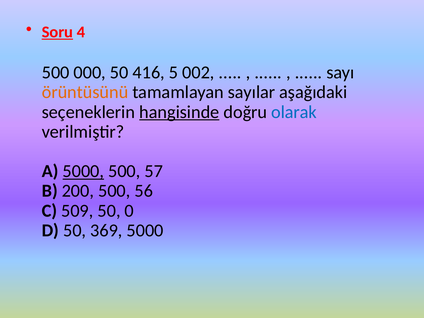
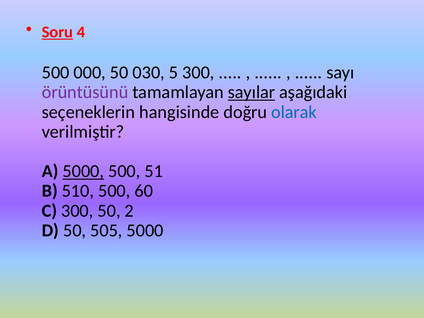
416: 416 -> 030 (149, 73)
5 002: 002 -> 300 (198, 73)
örüntüsünü colour: orange -> purple (85, 92)
sayılar underline: none -> present (252, 92)
hangisinde underline: present -> none (179, 112)
57: 57 -> 51 (154, 171)
200: 200 -> 510 (78, 191)
56: 56 -> 60 (144, 191)
C 509: 509 -> 300 (77, 211)
0: 0 -> 2 (129, 211)
369: 369 -> 505 (106, 230)
